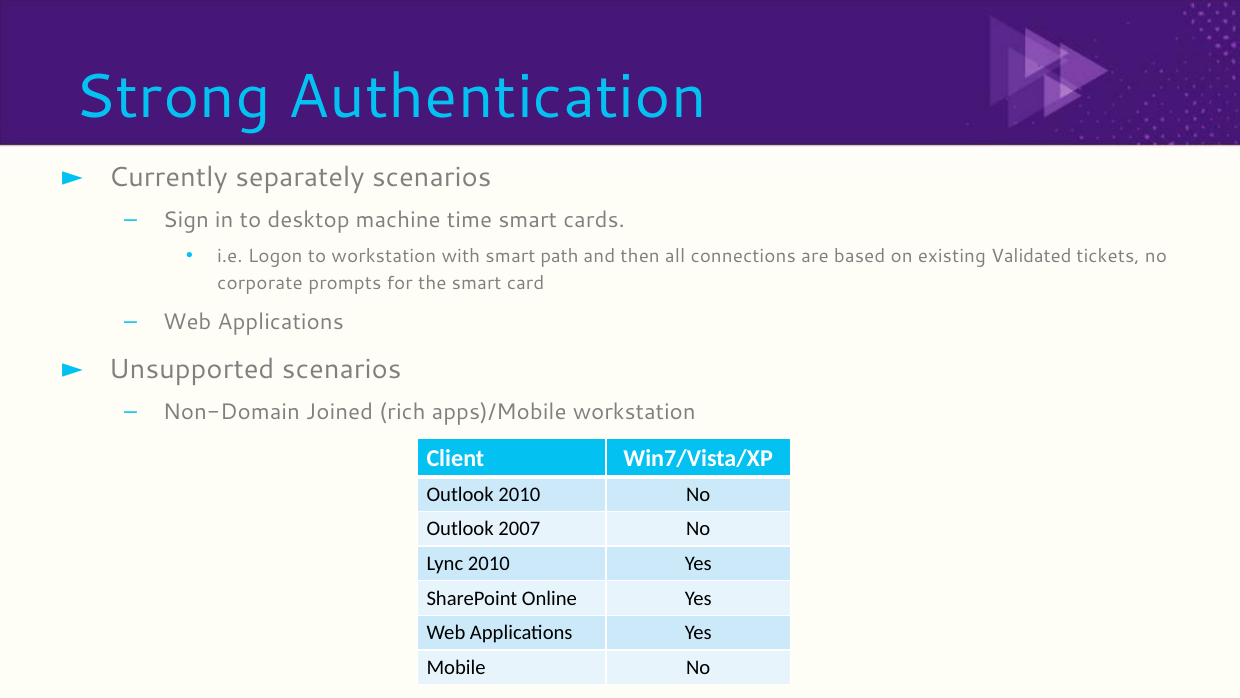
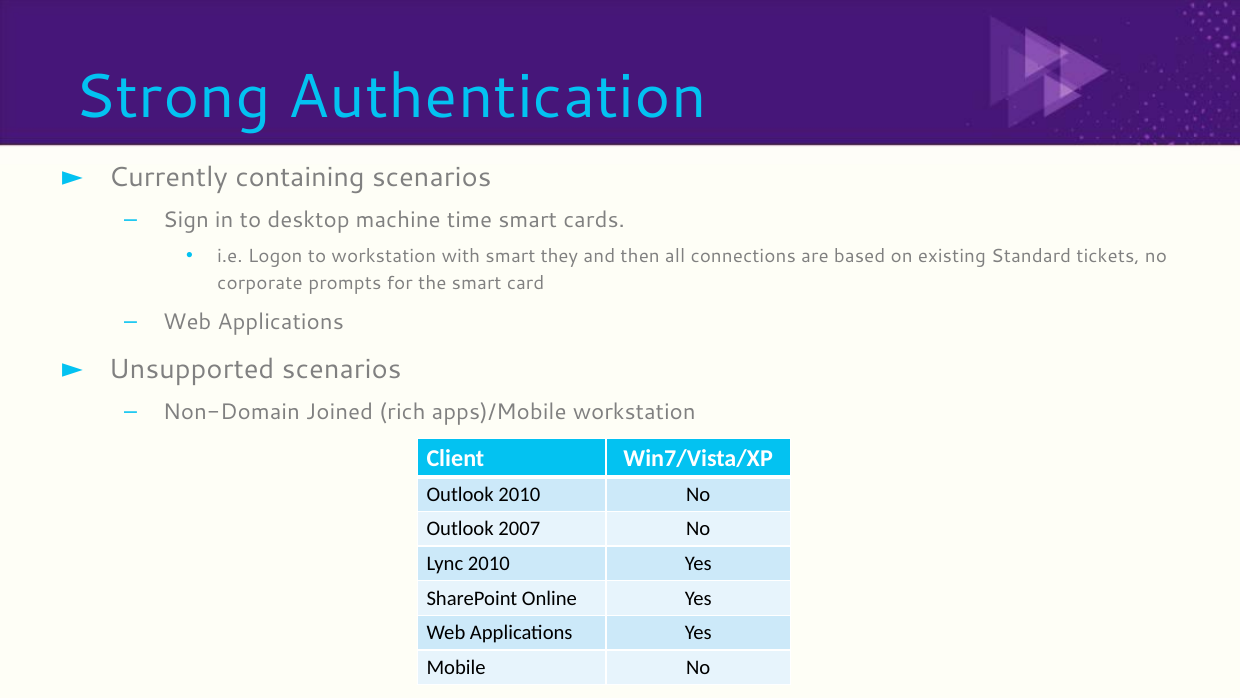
separately: separately -> containing (300, 177)
path: path -> they (559, 256)
Validated: Validated -> Standard (1031, 256)
